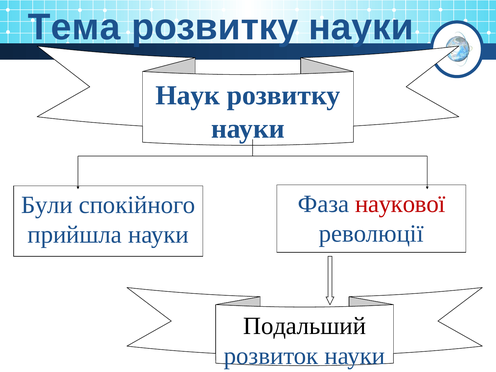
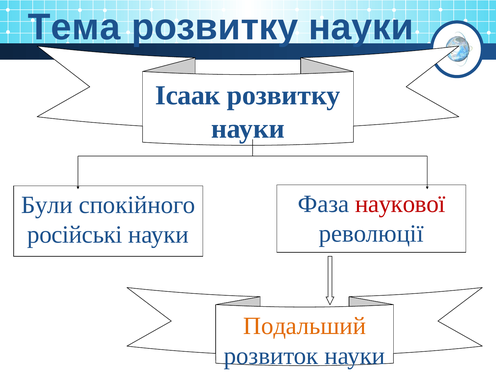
Наук: Наук -> Ісаак (188, 96)
прийшла: прийшла -> російські (75, 235)
Подальший colour: black -> orange (305, 326)
